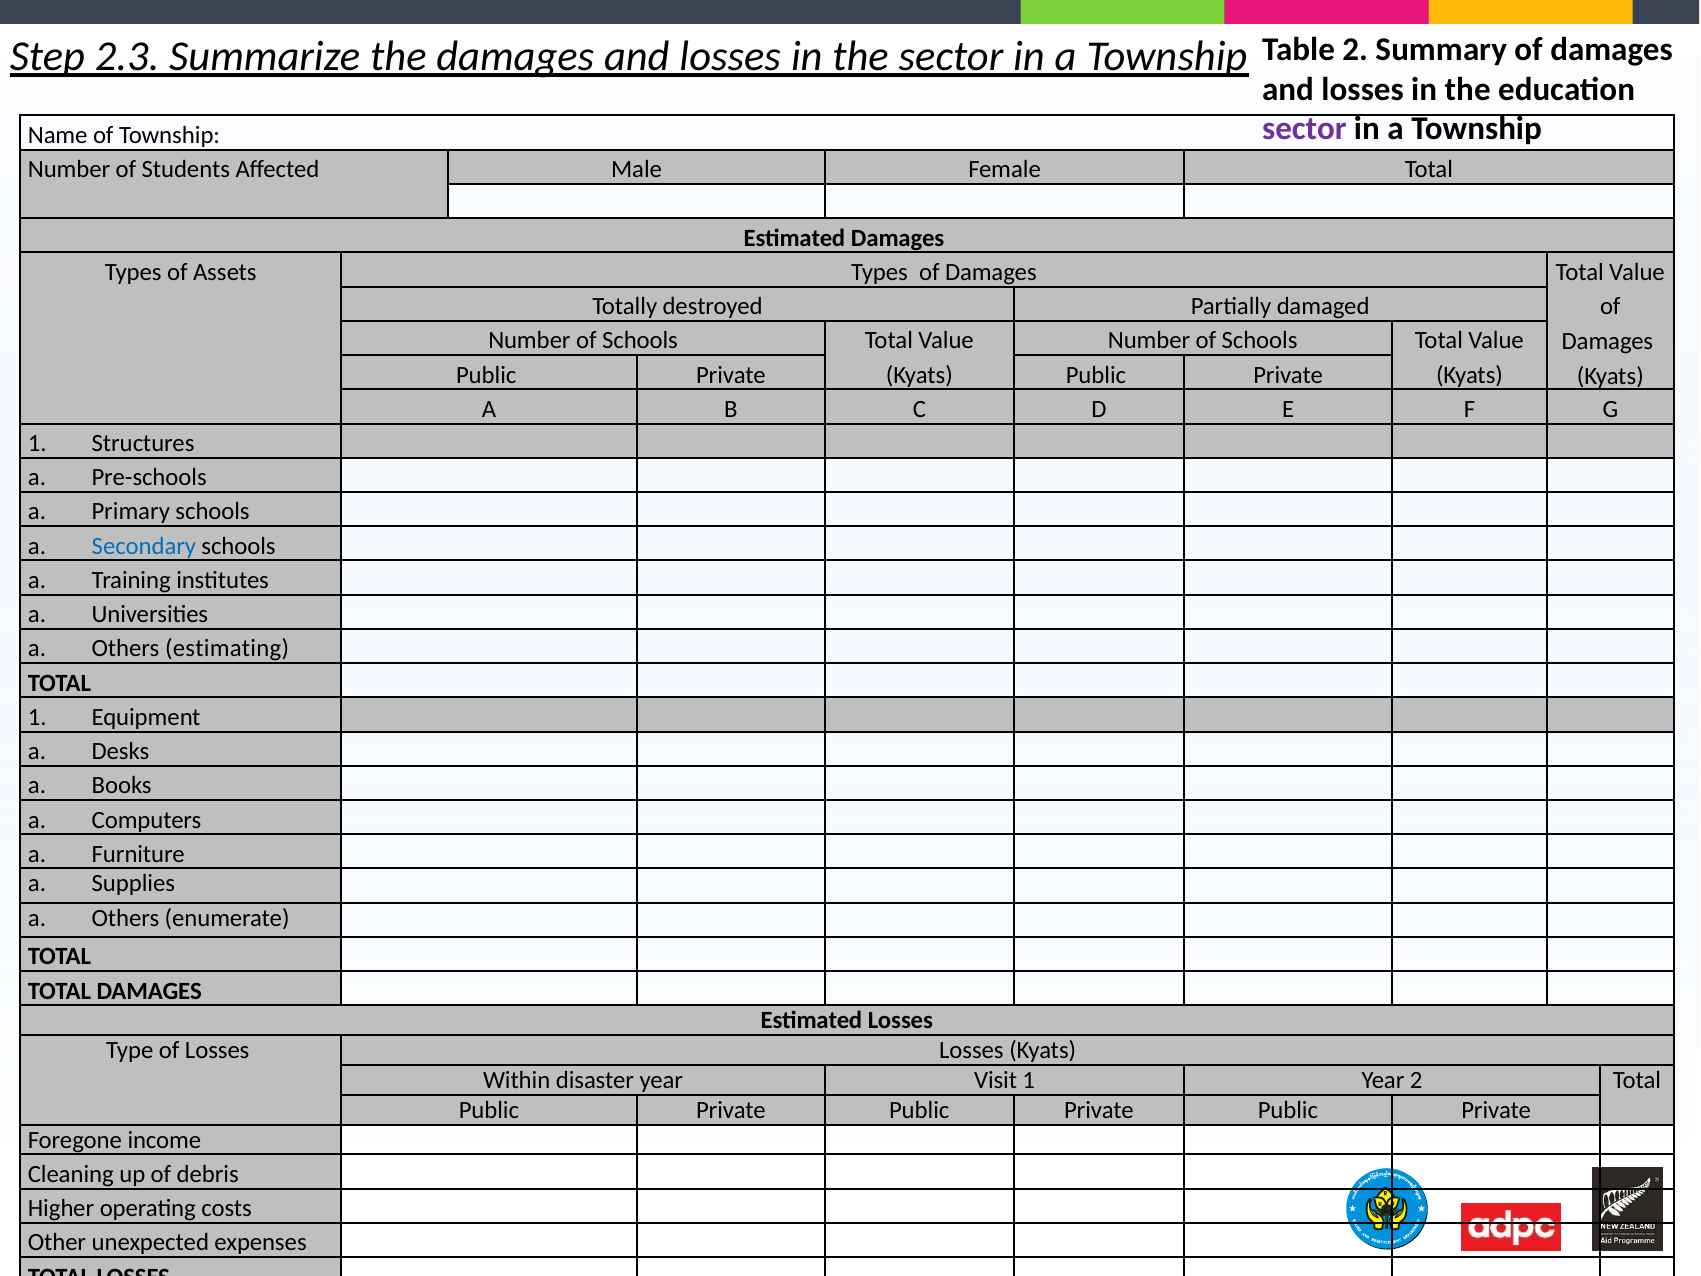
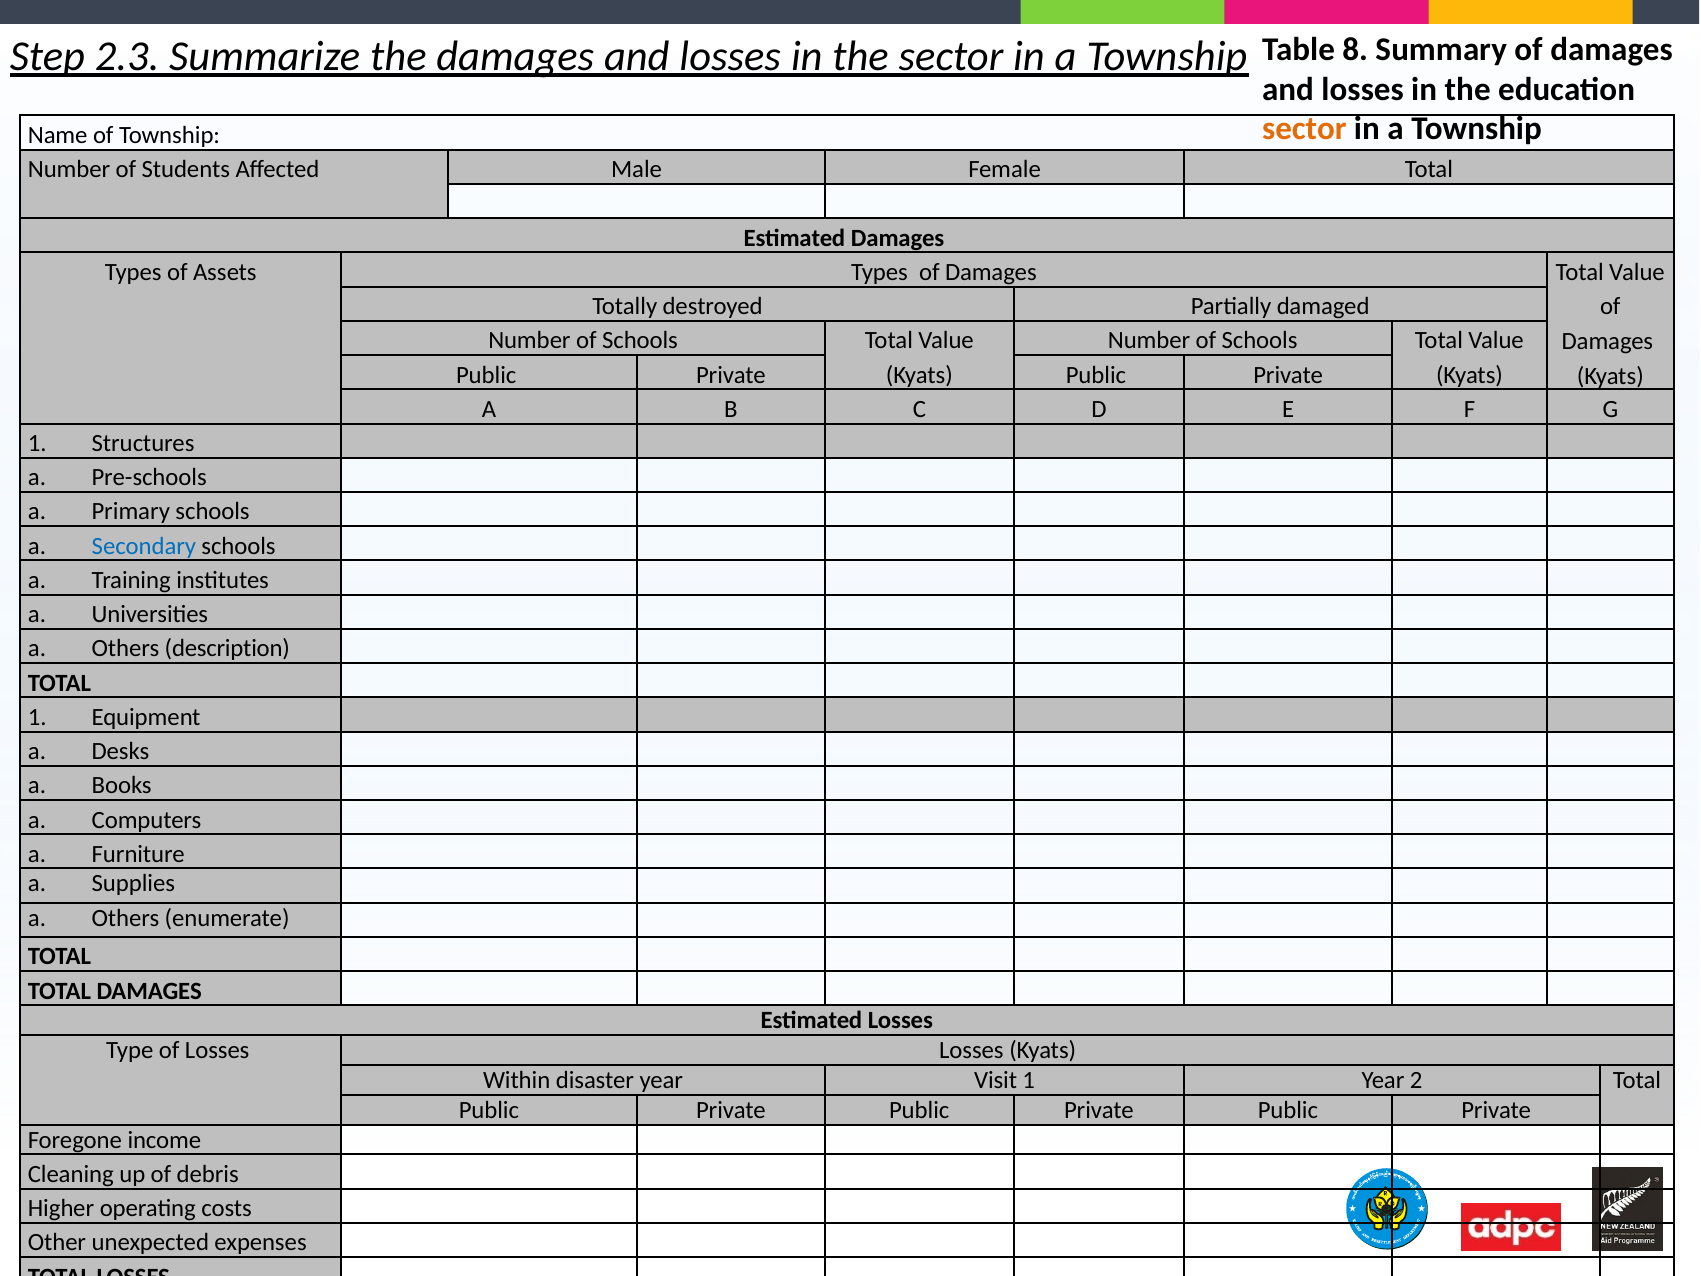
Table 2: 2 -> 8 (1355, 49)
sector colour: purple -> orange (1304, 129)
estimating: estimating -> description (227, 649)
